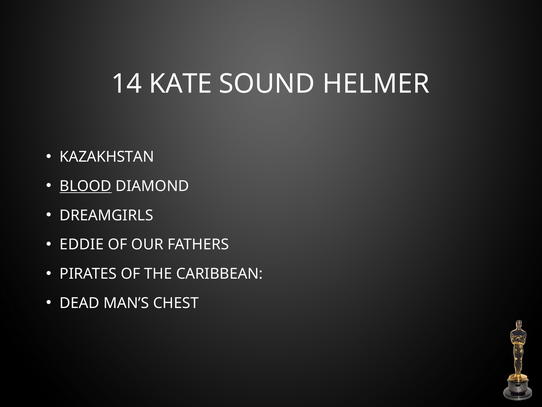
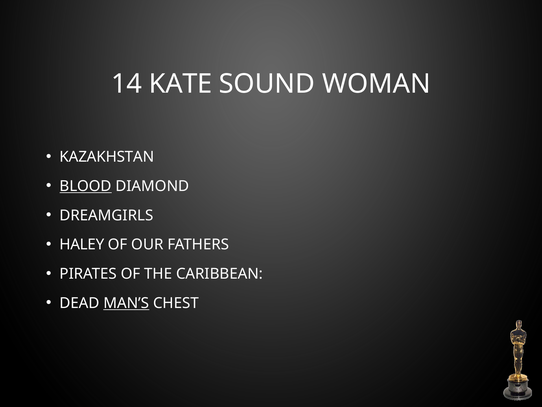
HELMER: HELMER -> WOMAN (376, 84)
EDDIE: EDDIE -> HALEY (82, 244)
MAN’S underline: none -> present (126, 303)
